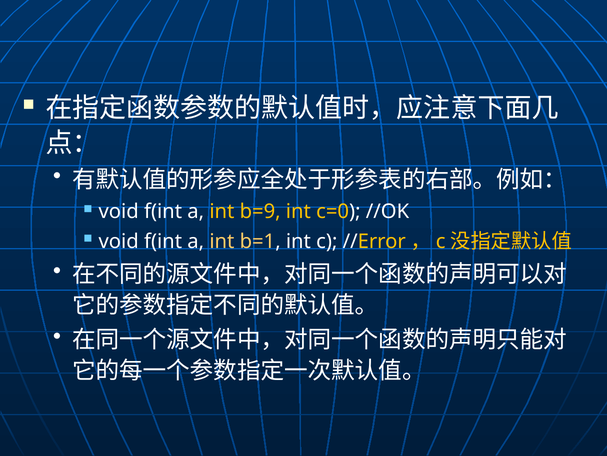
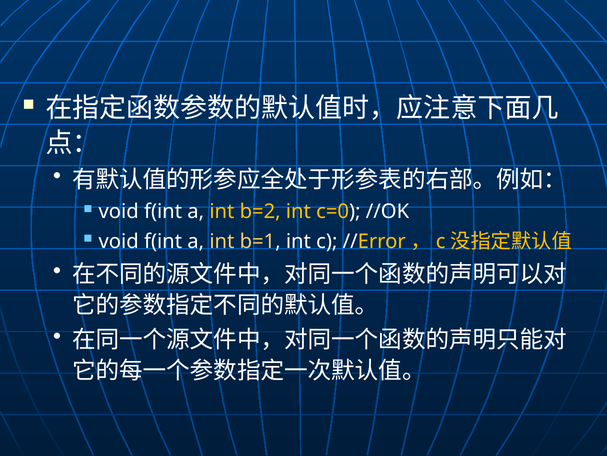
b=9: b=9 -> b=2 (260, 211)
